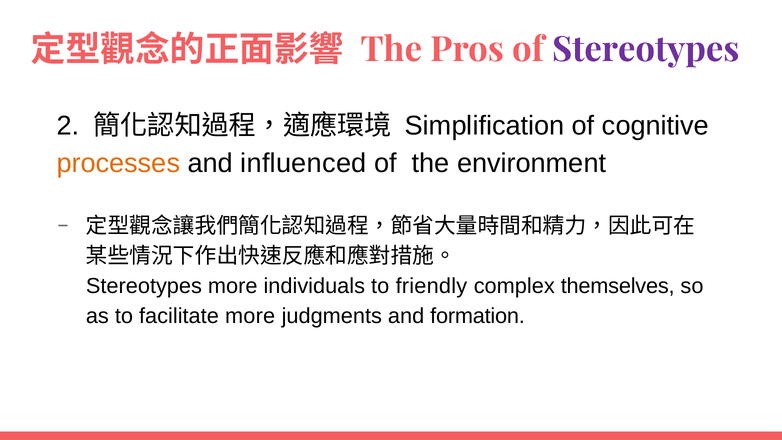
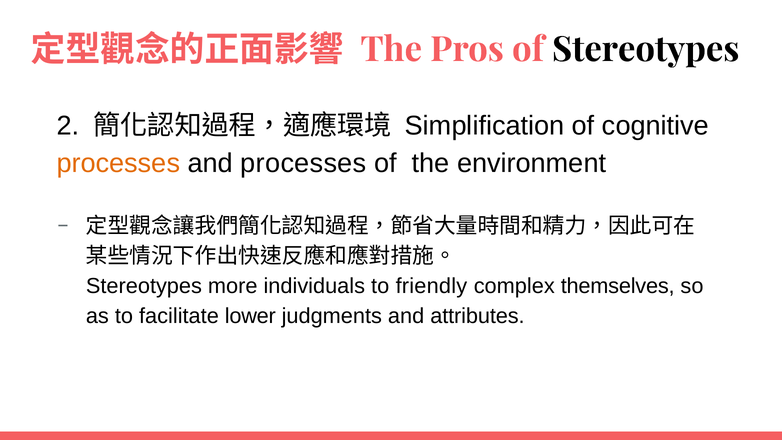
Stereotypes colour: purple -> black (646, 50)
and influenced: influenced -> processes (303, 163)
facilitate more: more -> lower (250, 316)
formation: formation -> attributes (477, 316)
